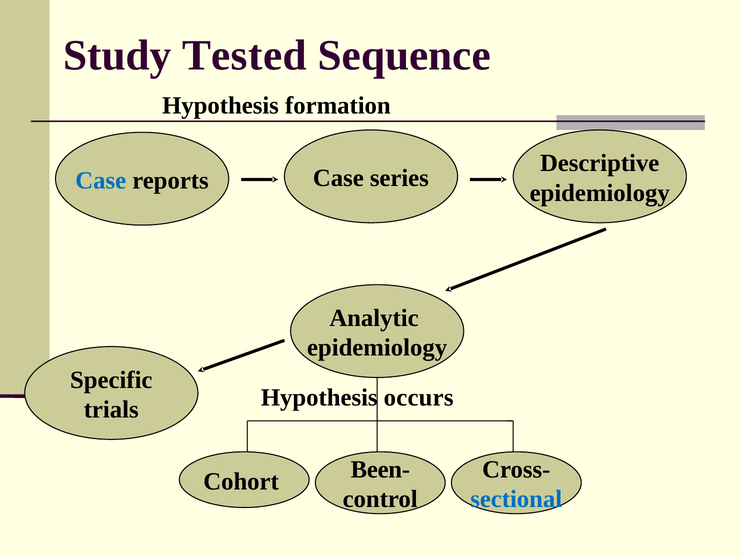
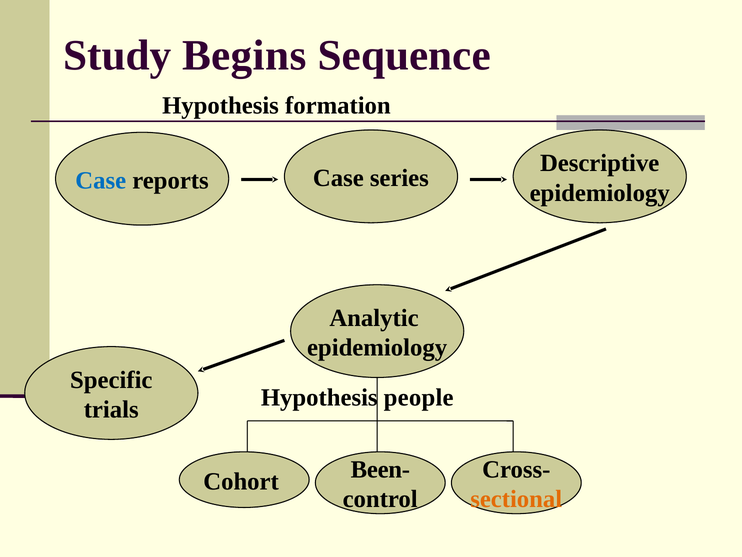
Tested: Tested -> Begins (244, 56)
occurs: occurs -> people (419, 397)
sectional colour: blue -> orange (516, 499)
